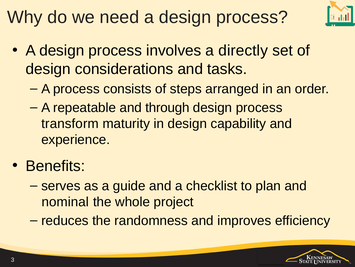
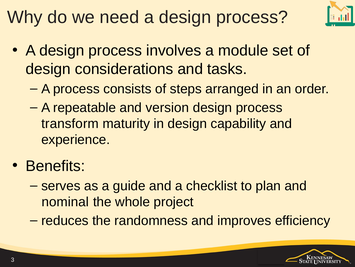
directly: directly -> module (243, 50)
through: through -> version (167, 107)
